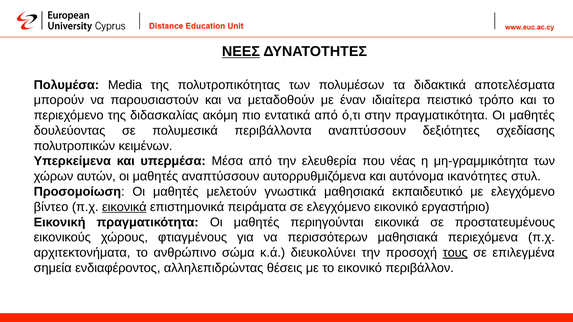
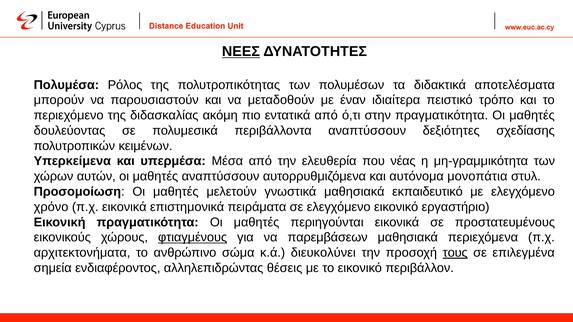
Media: Media -> Ρόλος (125, 85)
ικανότητες: ικανότητες -> μονοπάτια (477, 177)
βίντεο: βίντεο -> χρόνο (51, 207)
εικονικά underline: present -> none (124, 207)
φτιαγμένους underline: none -> present (193, 238)
περισσότερων: περισσότερων -> παρεμβάσεων (328, 238)
